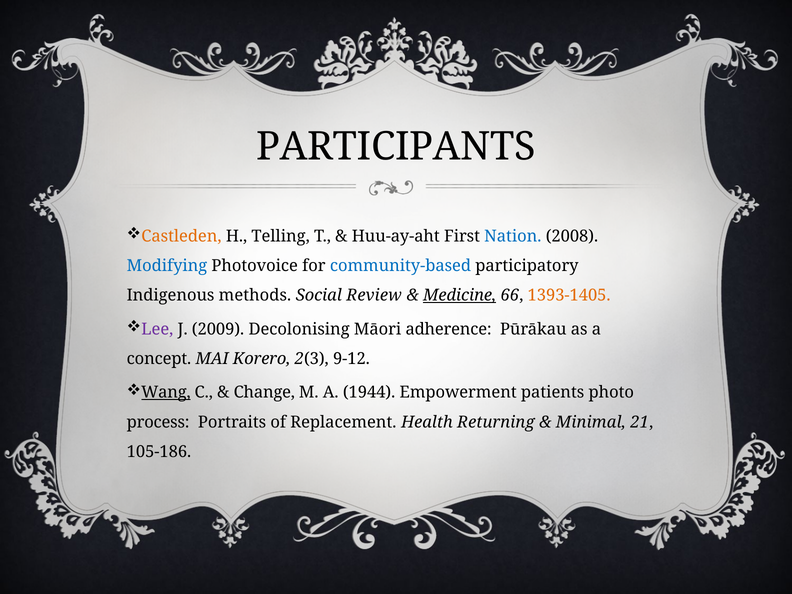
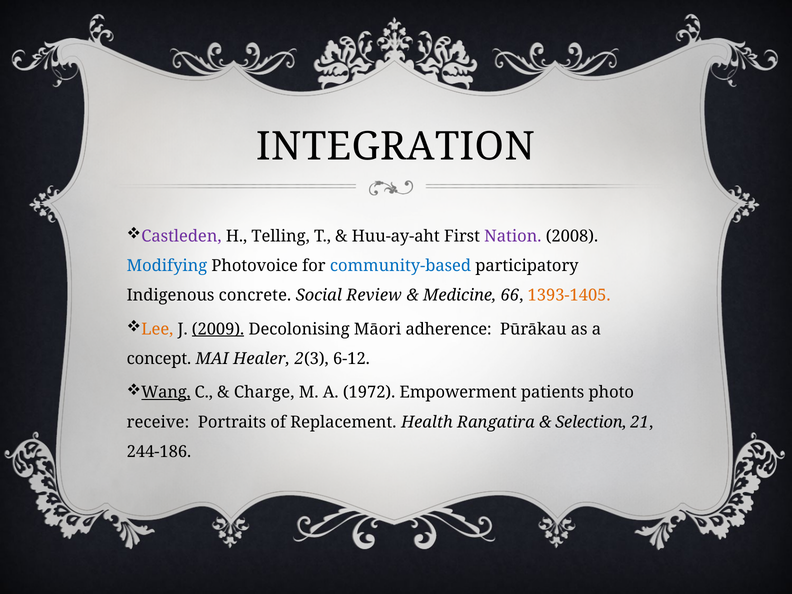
PARTICIPANTS: PARTICIPANTS -> INTEGRATION (396, 147)
Castleden colour: orange -> purple (181, 236)
Nation colour: blue -> purple (513, 236)
methods: methods -> concrete (255, 295)
Medicine underline: present -> none (460, 295)
Lee colour: purple -> orange (157, 329)
2009 underline: none -> present (218, 329)
Korero: Korero -> Healer (262, 359)
9-12: 9-12 -> 6-12 (351, 359)
Change: Change -> Charge (264, 392)
1944: 1944 -> 1972 (369, 392)
process: process -> receive (158, 422)
Returning: Returning -> Rangatira (496, 422)
Minimal: Minimal -> Selection (591, 422)
105-186: 105-186 -> 244-186 (159, 452)
